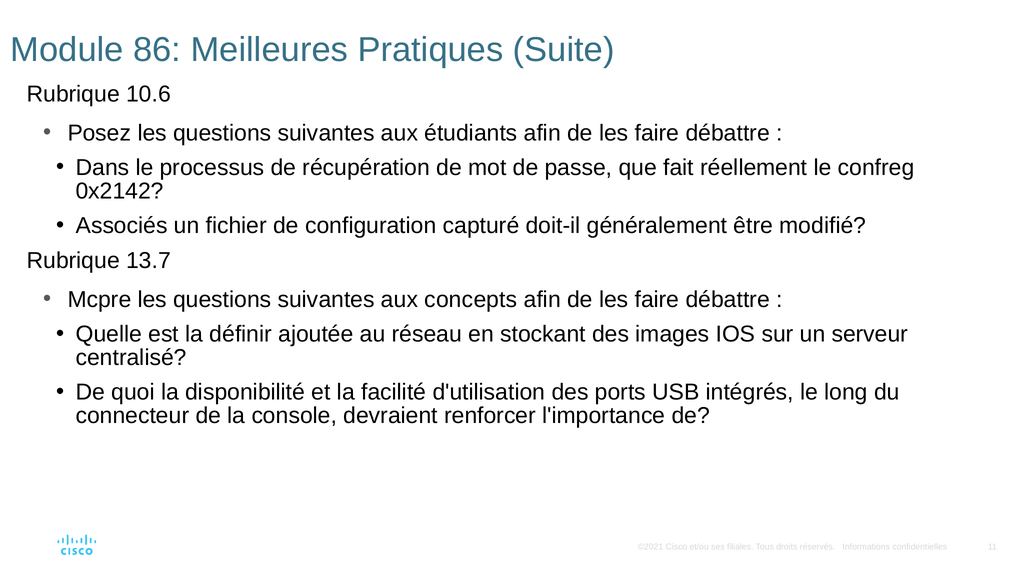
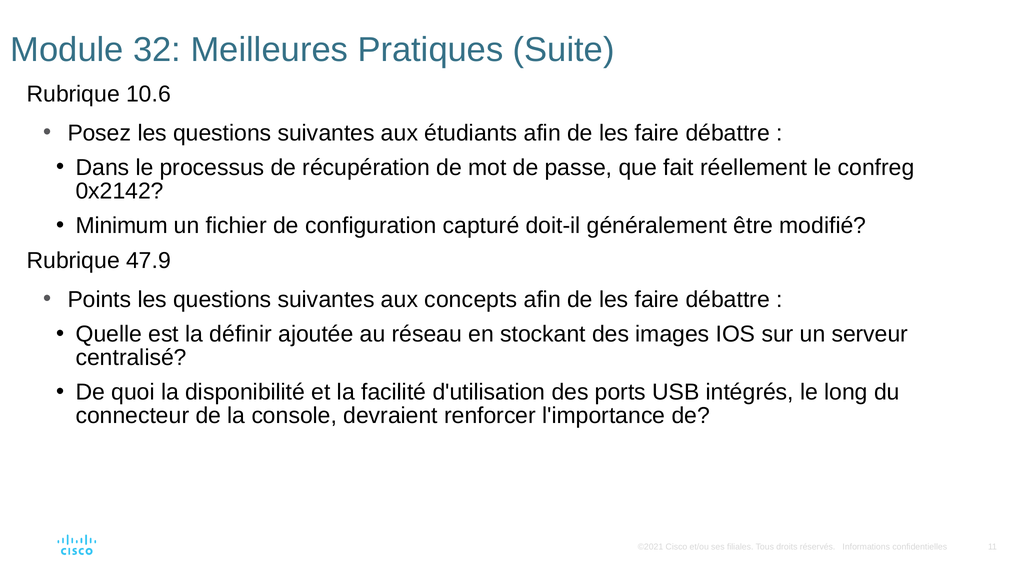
86: 86 -> 32 (157, 50)
Associés: Associés -> Minimum (122, 226)
13.7: 13.7 -> 47.9 (149, 260)
Mcpre: Mcpre -> Points (99, 299)
